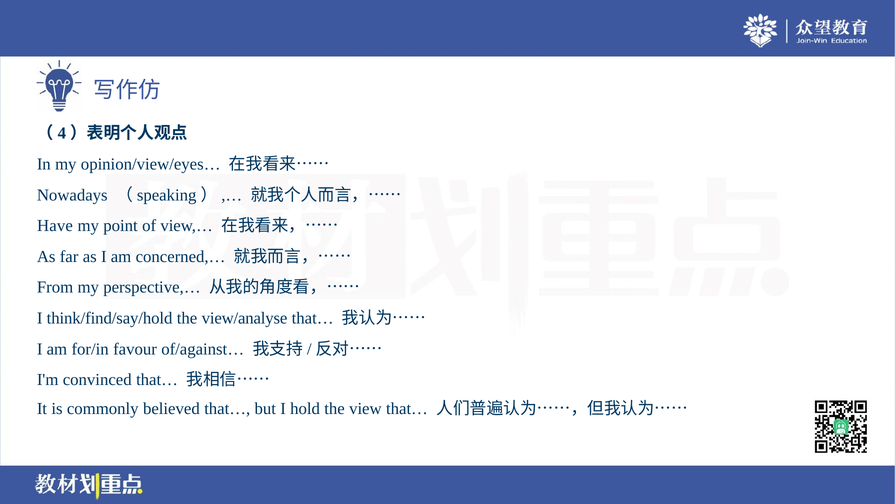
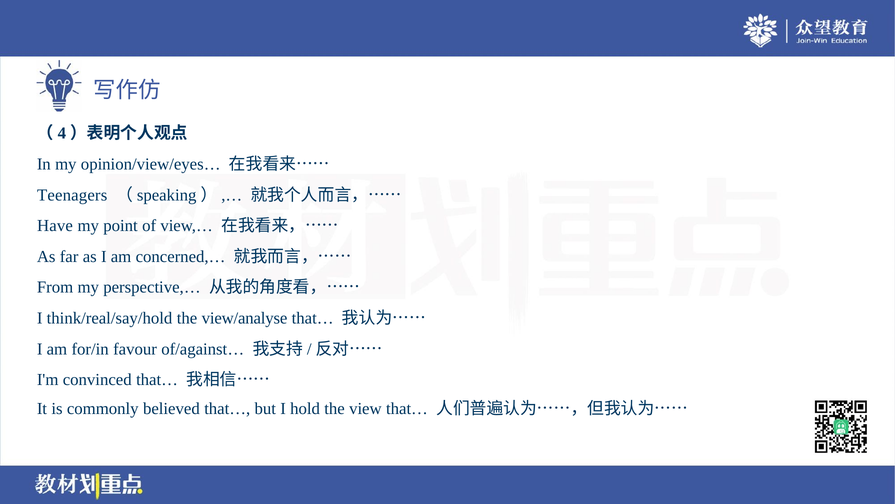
Nowadays: Nowadays -> Teenagers (72, 195)
think/find/say/hold: think/find/say/hold -> think/real/say/hold (110, 318)
